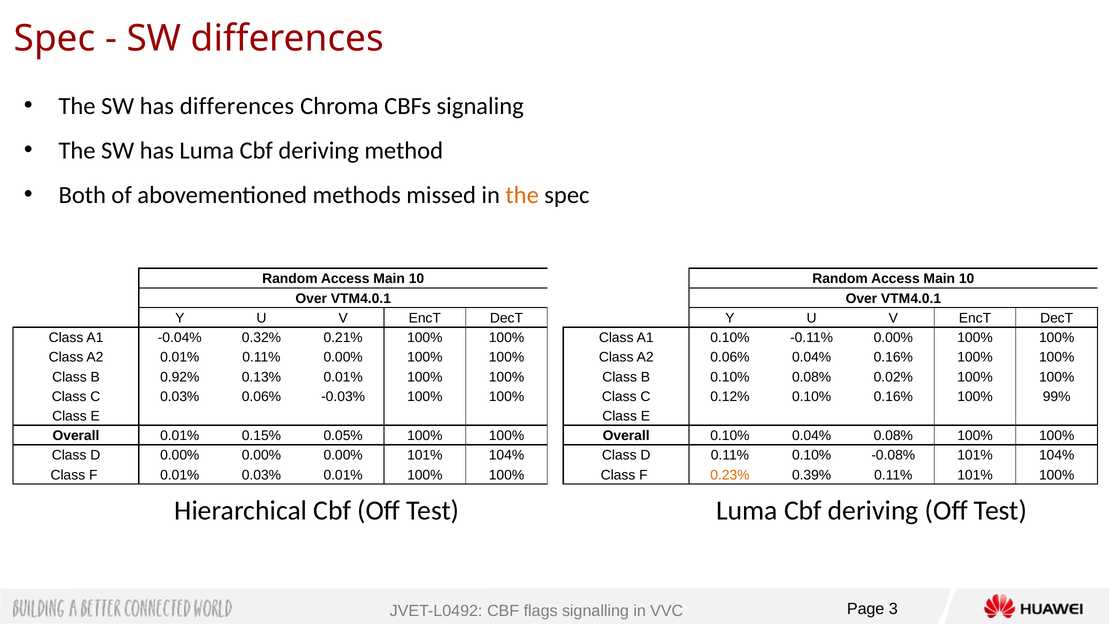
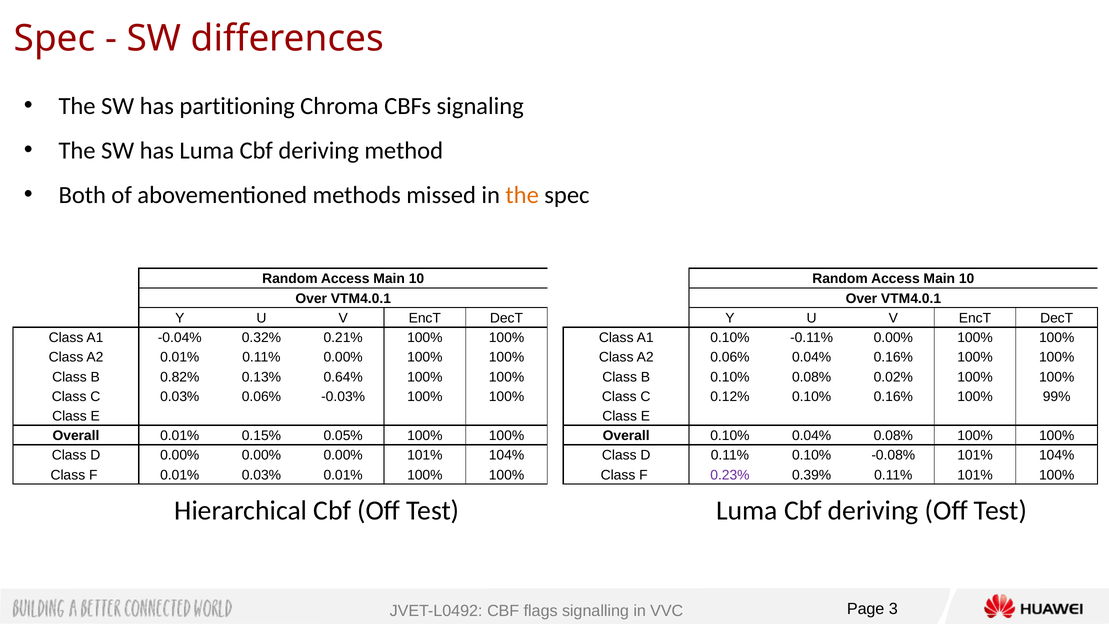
has differences: differences -> partitioning (237, 106)
0.92%: 0.92% -> 0.82% (180, 377)
0.13% 0.01%: 0.01% -> 0.64% (343, 377)
0.23% colour: orange -> purple (730, 475)
